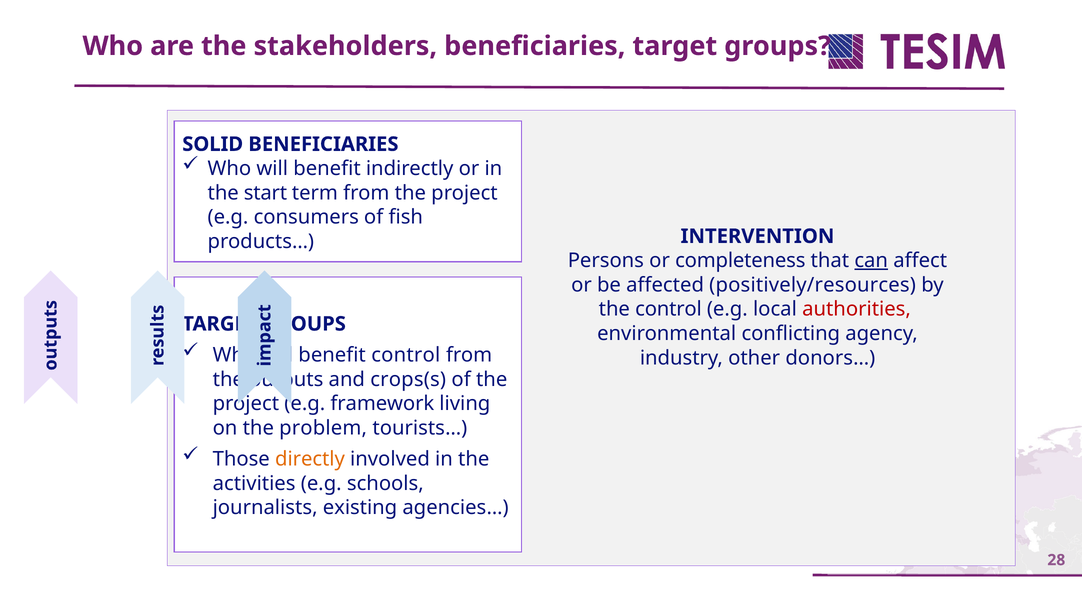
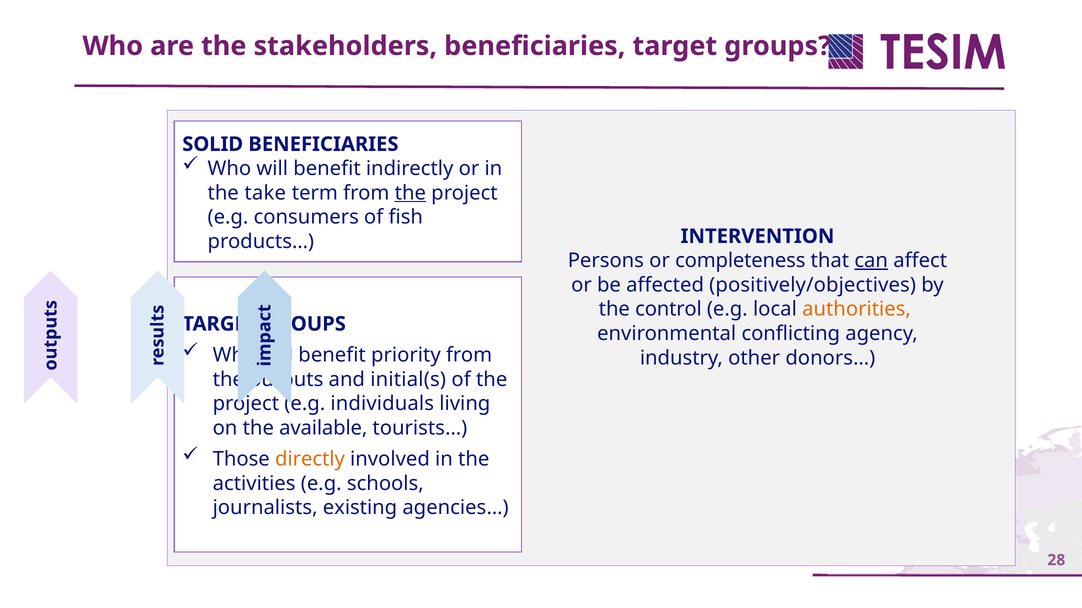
start: start -> take (265, 193)
the underline: none -> present (410, 193)
positively/resources: positively/resources -> positively/objectives (813, 285)
authorities colour: red -> orange (857, 310)
benefit control: control -> priority (406, 355)
crops(s: crops(s -> initial(s (408, 380)
framework: framework -> individuals (382, 404)
problem: problem -> available (323, 428)
